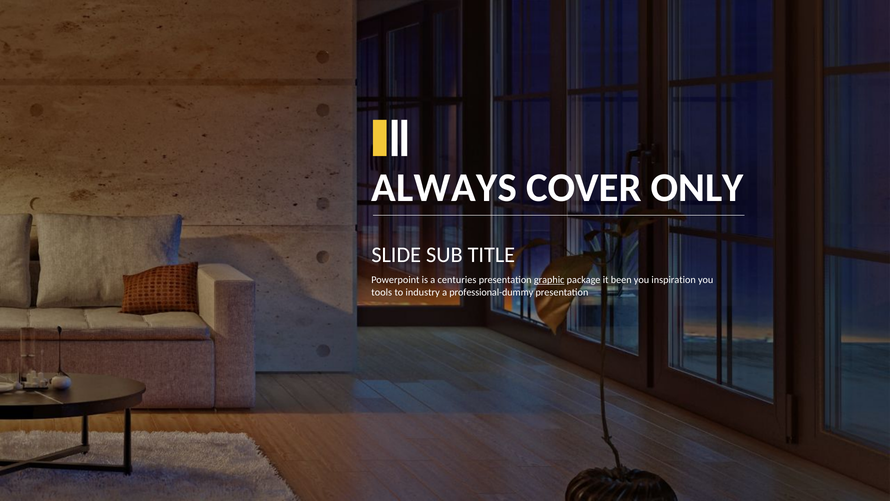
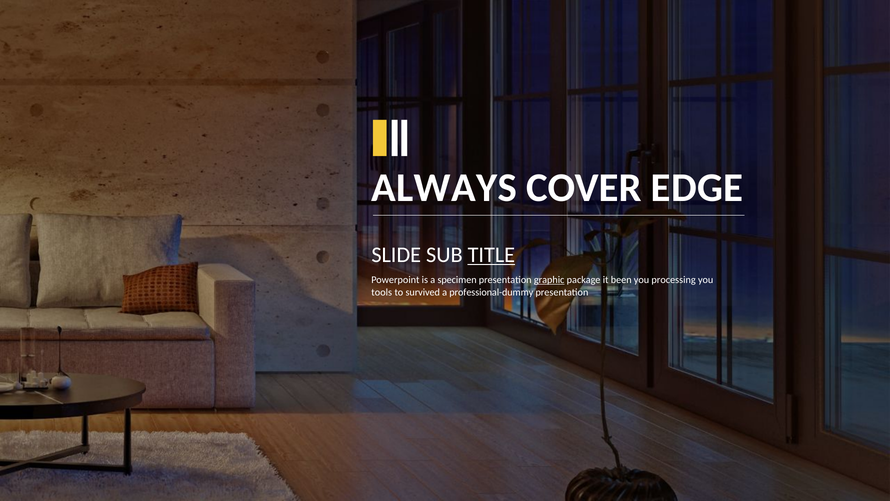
ONLY: ONLY -> EDGE (697, 188)
TITLE underline: none -> present (491, 255)
centuries: centuries -> specimen (457, 280)
inspiration: inspiration -> processing (674, 280)
industry: industry -> survived (423, 292)
